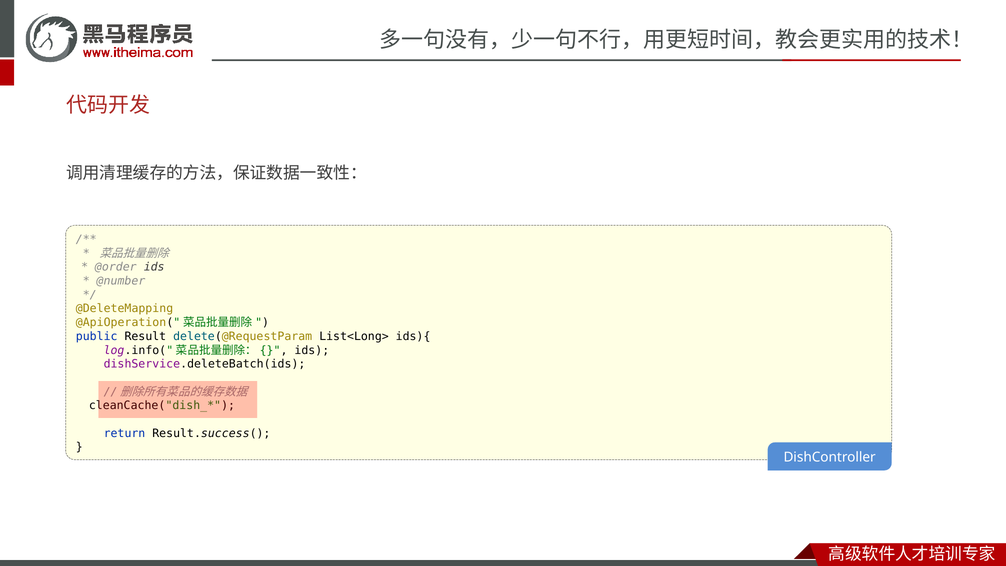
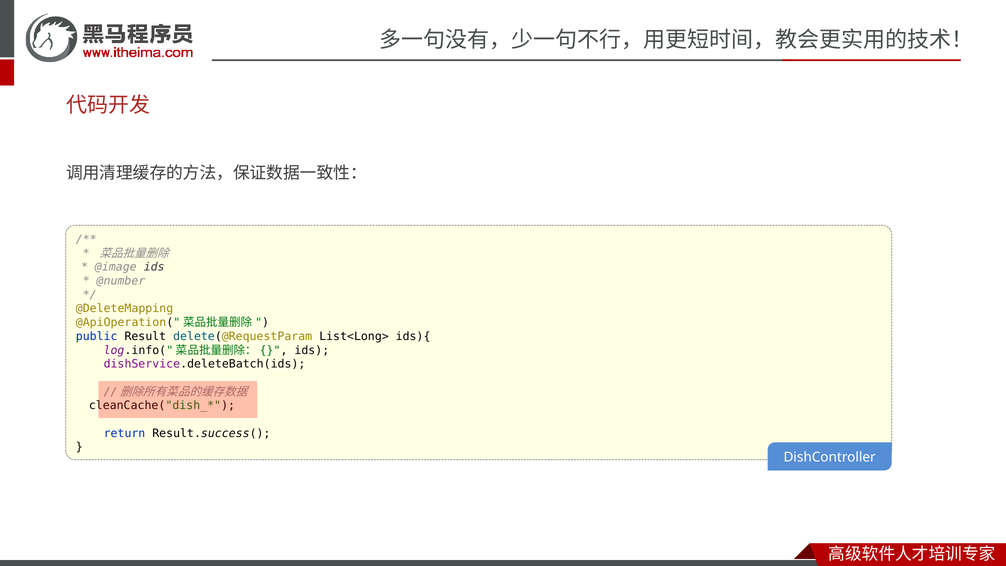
@order: @order -> @image (116, 267)
